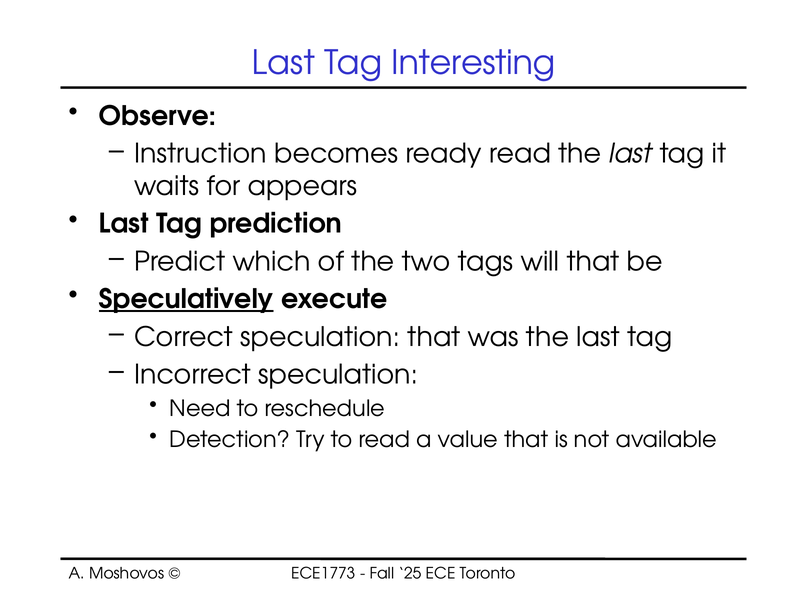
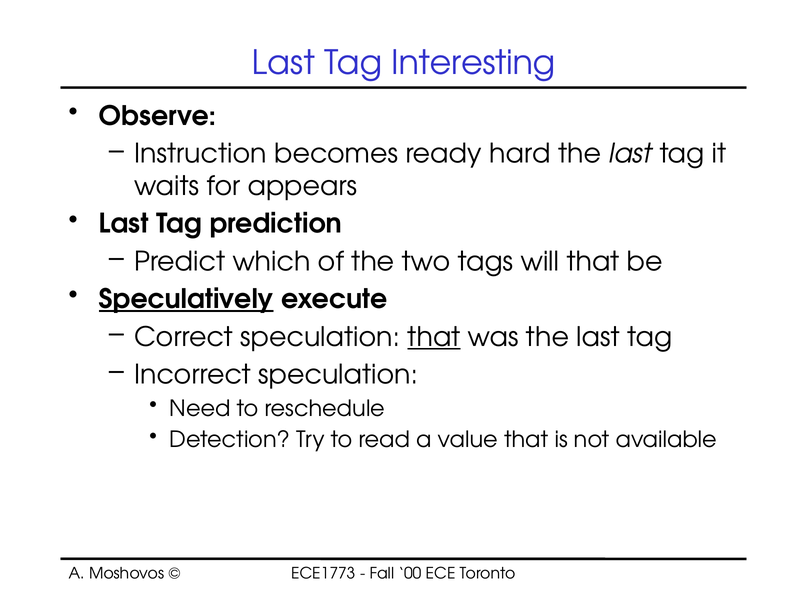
ready read: read -> hard (520, 154)
that underline: none -> present (434, 337)
25: 25 -> 00 (410, 573)
